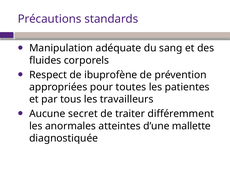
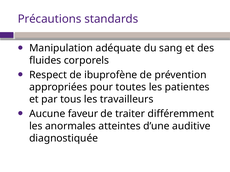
secret: secret -> faveur (83, 114)
mallette: mallette -> auditive (191, 126)
